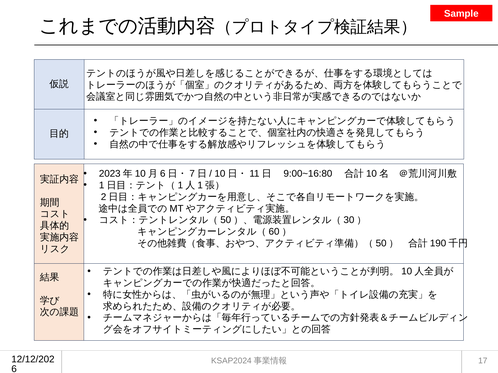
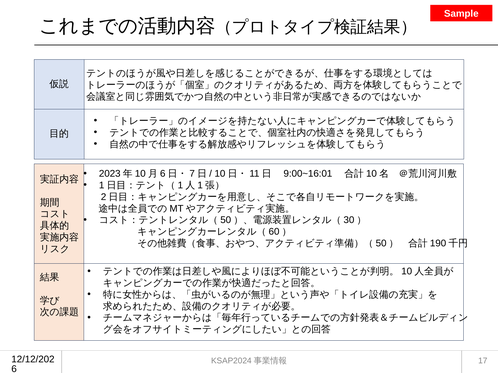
9:00~16:80: 9:00~16:80 -> 9:00~16:01 (308, 174)
